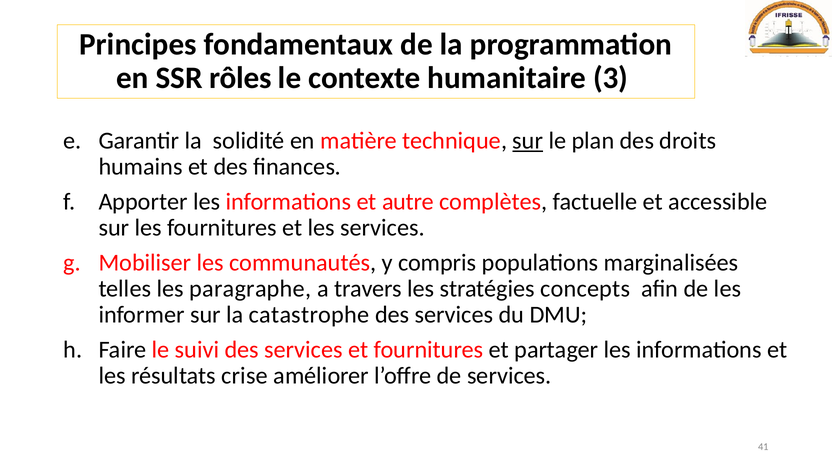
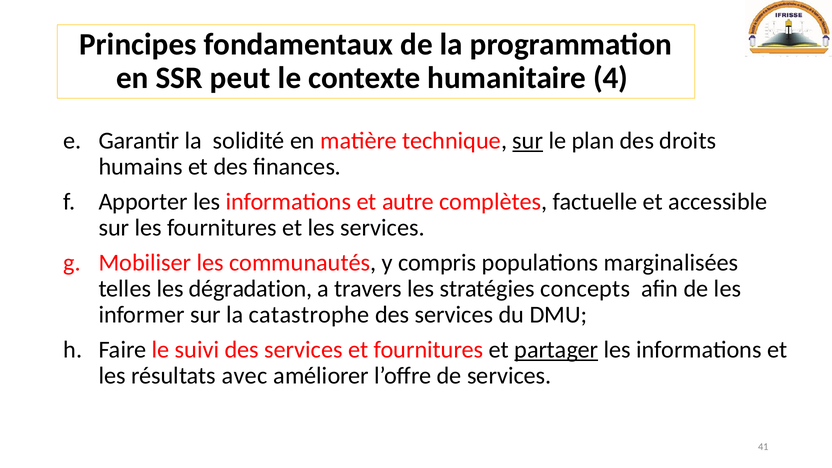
rôles: rôles -> peut (240, 78)
3: 3 -> 4 (611, 78)
paragraphe: paragraphe -> dégradation (251, 289)
partager underline: none -> present (556, 350)
crise: crise -> avec (244, 376)
